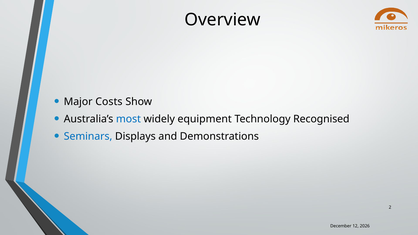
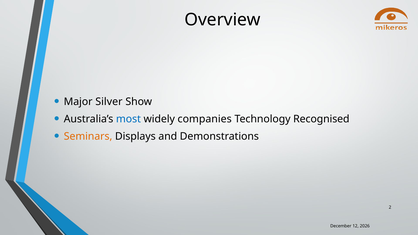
Costs: Costs -> Silver (109, 102)
equipment: equipment -> companies (205, 119)
Seminars colour: blue -> orange (88, 136)
